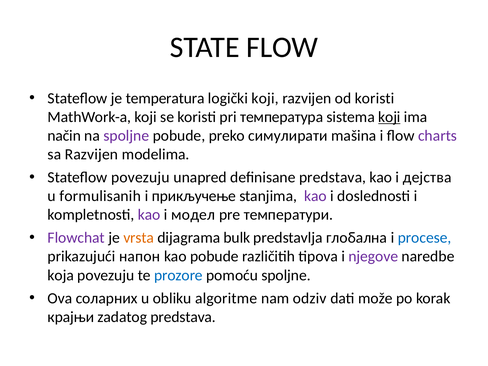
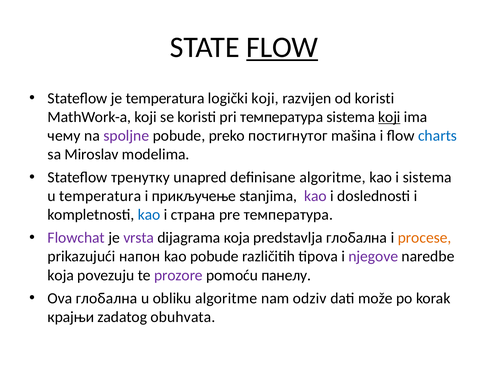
FLOW underline: none -> present (282, 47)
način: način -> чему (64, 136)
симулирати: симулирати -> постигнутог (288, 136)
charts colour: purple -> blue (438, 136)
sa Razvijen: Razvijen -> Miroslav (92, 154)
Stateflow povezuju: povezuju -> тренутку (140, 177)
definisane predstava: predstava -> algoritme (333, 177)
i дејства: дејства -> sistema (427, 177)
u formulisanih: formulisanih -> temperatura (100, 196)
kao colour: purple -> blue (149, 215)
модел: модел -> страна (193, 215)
pre температури: температури -> температура (288, 215)
vrsta colour: orange -> purple (139, 238)
bulk: bulk -> која (237, 238)
procese colour: blue -> orange (425, 238)
prozore colour: blue -> purple (178, 275)
pomoću spoljne: spoljne -> панелу (286, 275)
Ova соларних: соларних -> глобална (107, 298)
zadatog predstava: predstava -> obuhvata (183, 317)
